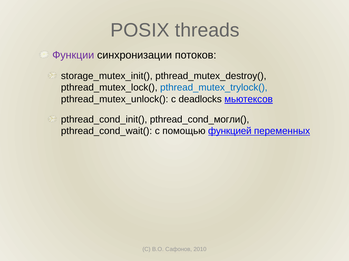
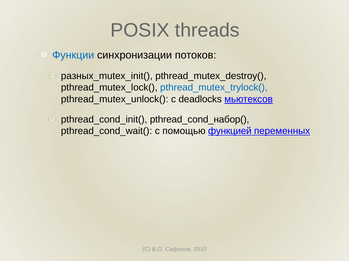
Функции colour: purple -> blue (73, 55)
storage_mutex_init(: storage_mutex_init( -> разных_mutex_init( (107, 76)
pthread_cond_могли(: pthread_cond_могли( -> pthread_cond_набор( (200, 120)
